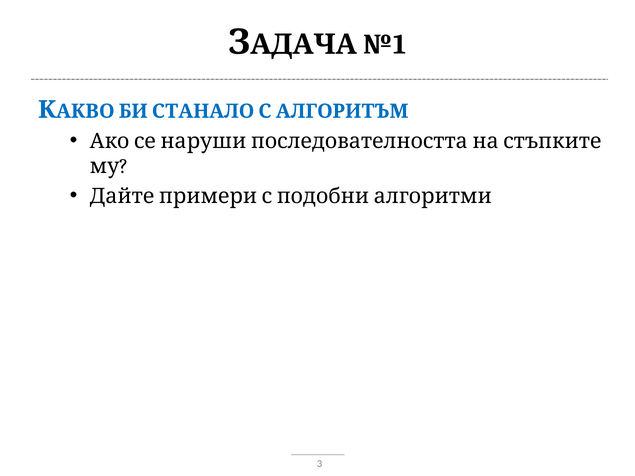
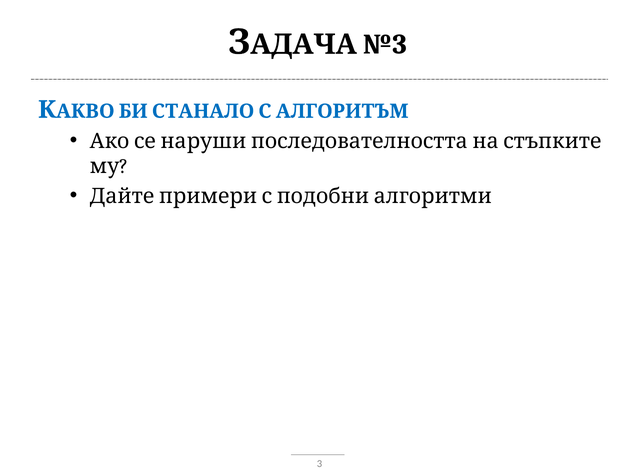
№1: №1 -> №3 (385, 44)
